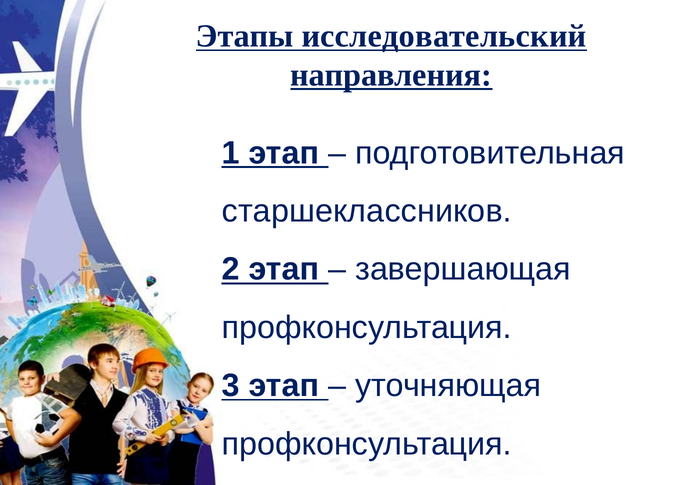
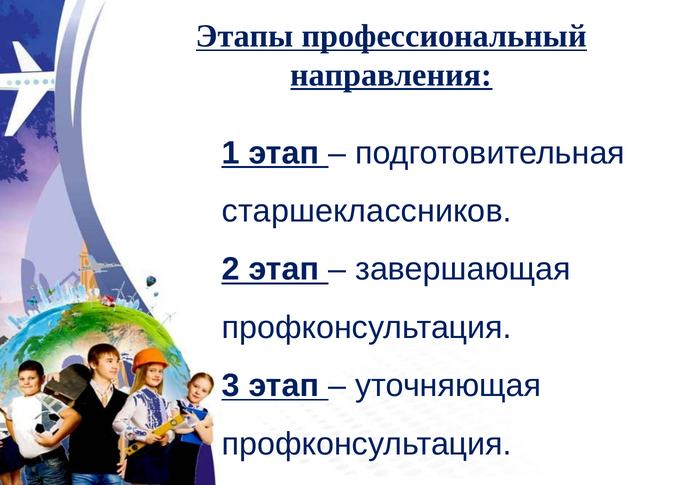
исследовательский: исследовательский -> профессиональный (444, 36)
